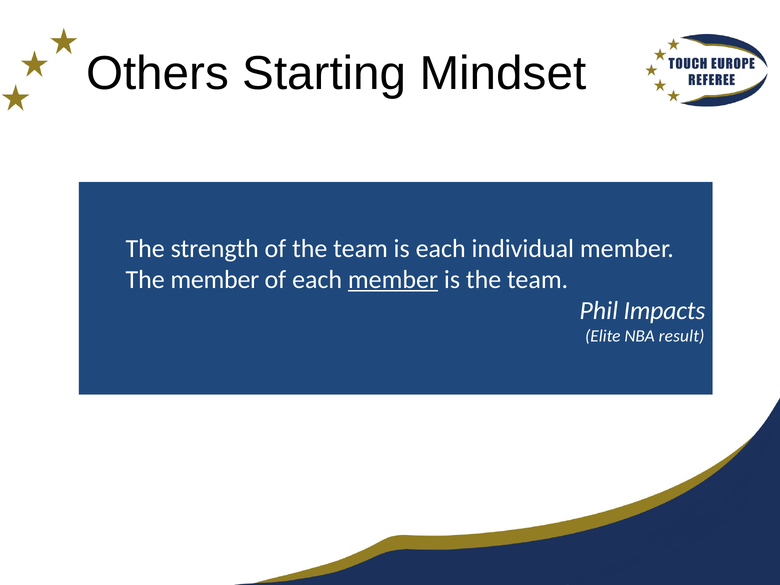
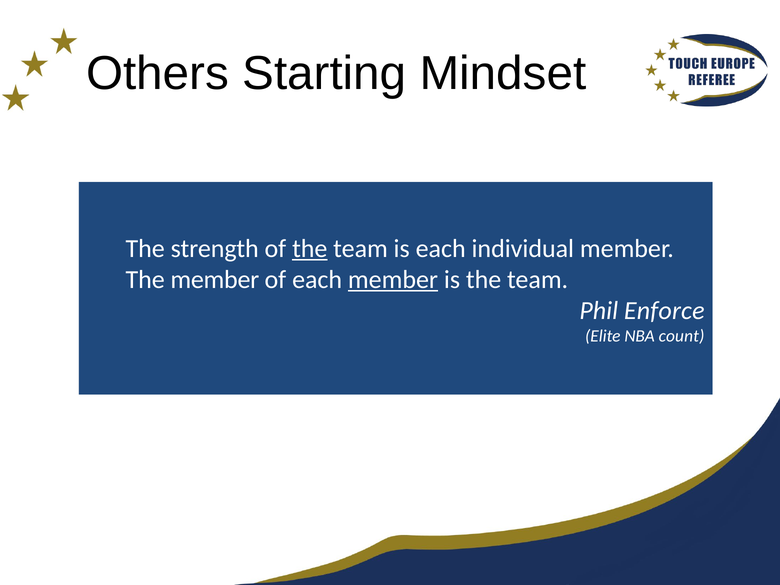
the underline: none -> present (310, 248)
Impacts: Impacts -> Enforce (664, 311)
result: result -> count (682, 336)
